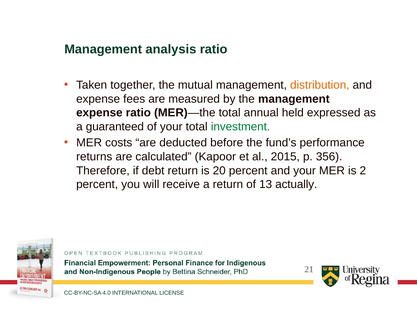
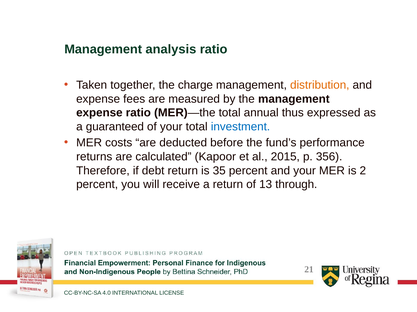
mutual: mutual -> charge (195, 85)
held: held -> thus (293, 113)
investment colour: green -> blue (240, 127)
20: 20 -> 35 (219, 171)
actually: actually -> through (296, 185)
